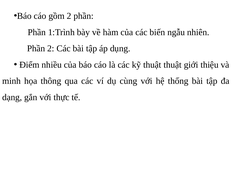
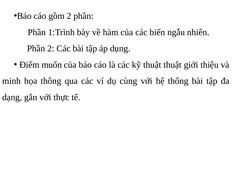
nhiều: nhiều -> muốn (52, 65)
